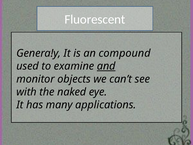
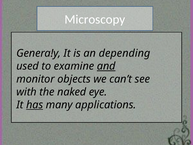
Fluorescent: Fluorescent -> Microscopy (95, 19)
compound: compound -> depending (125, 53)
has underline: none -> present (35, 105)
